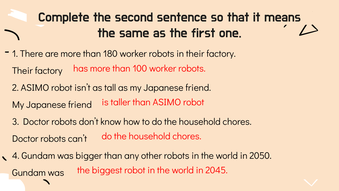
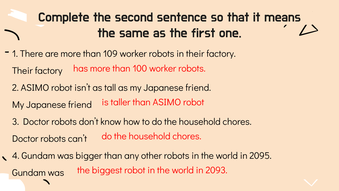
180: 180 -> 109 (110, 54)
2050: 2050 -> 2095 (261, 155)
2045: 2045 -> 2093 (216, 170)
